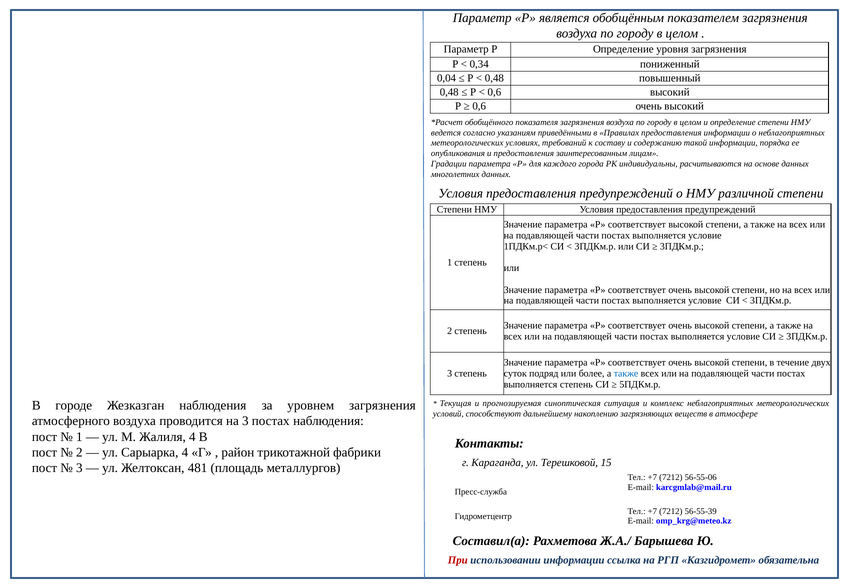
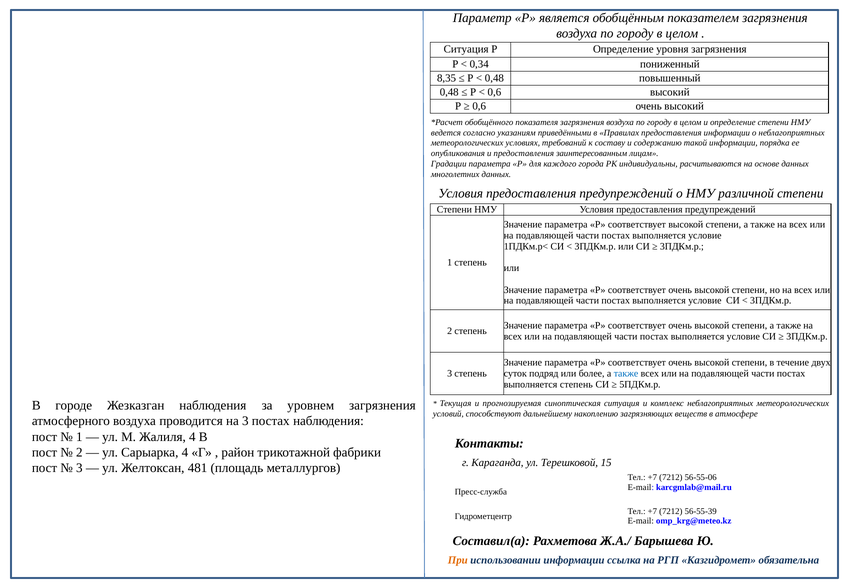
Параметр: Параметр -> Ситуация (466, 49)
0,04: 0,04 -> 8,35 (447, 78)
При colour: red -> orange (458, 560)
